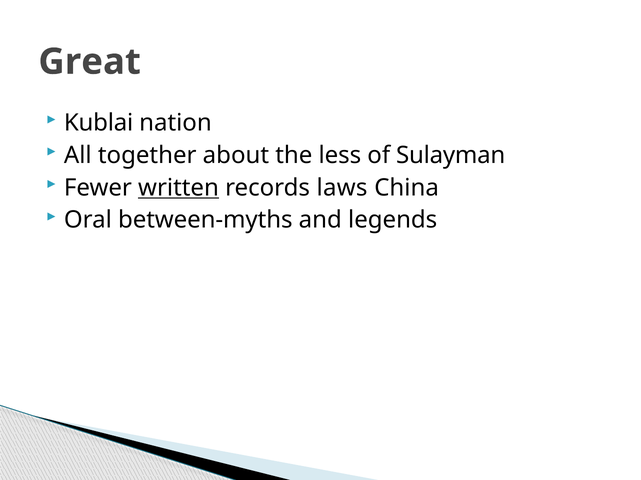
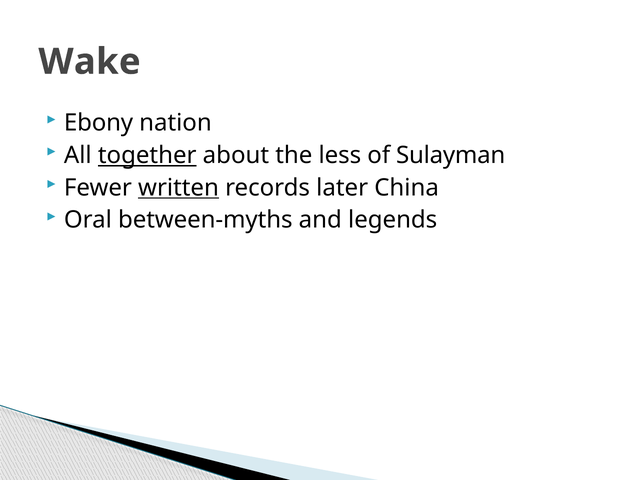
Great: Great -> Wake (90, 62)
Kublai: Kublai -> Ebony (99, 123)
together underline: none -> present (147, 156)
laws: laws -> later (342, 188)
